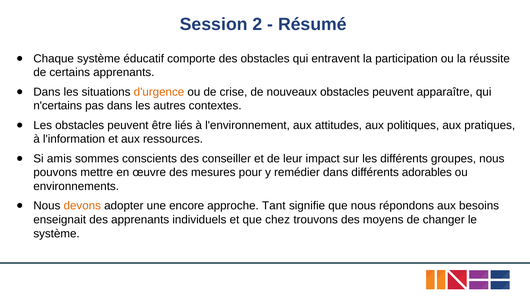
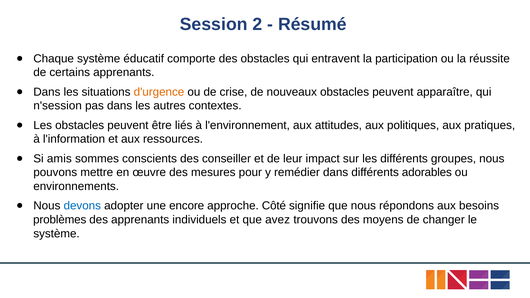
n'certains: n'certains -> n'session (58, 106)
devons colour: orange -> blue (82, 206)
Tant: Tant -> Côté (274, 206)
enseignait: enseignait -> problèmes (60, 220)
chez: chez -> avez (278, 220)
